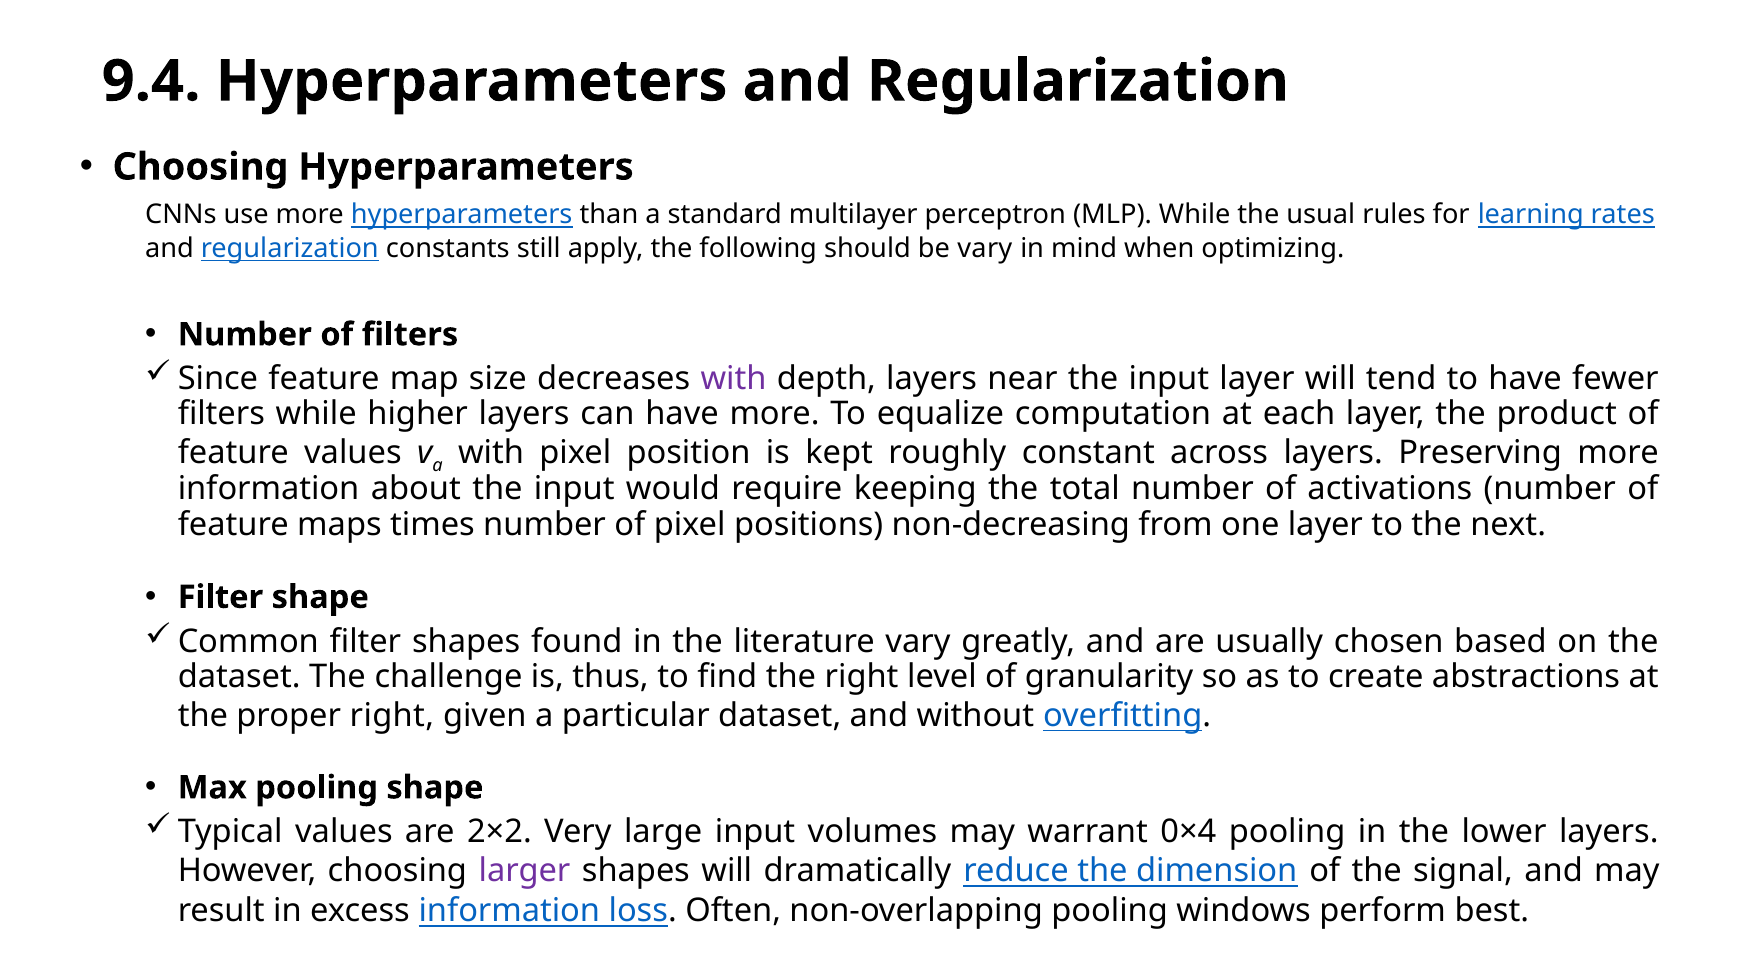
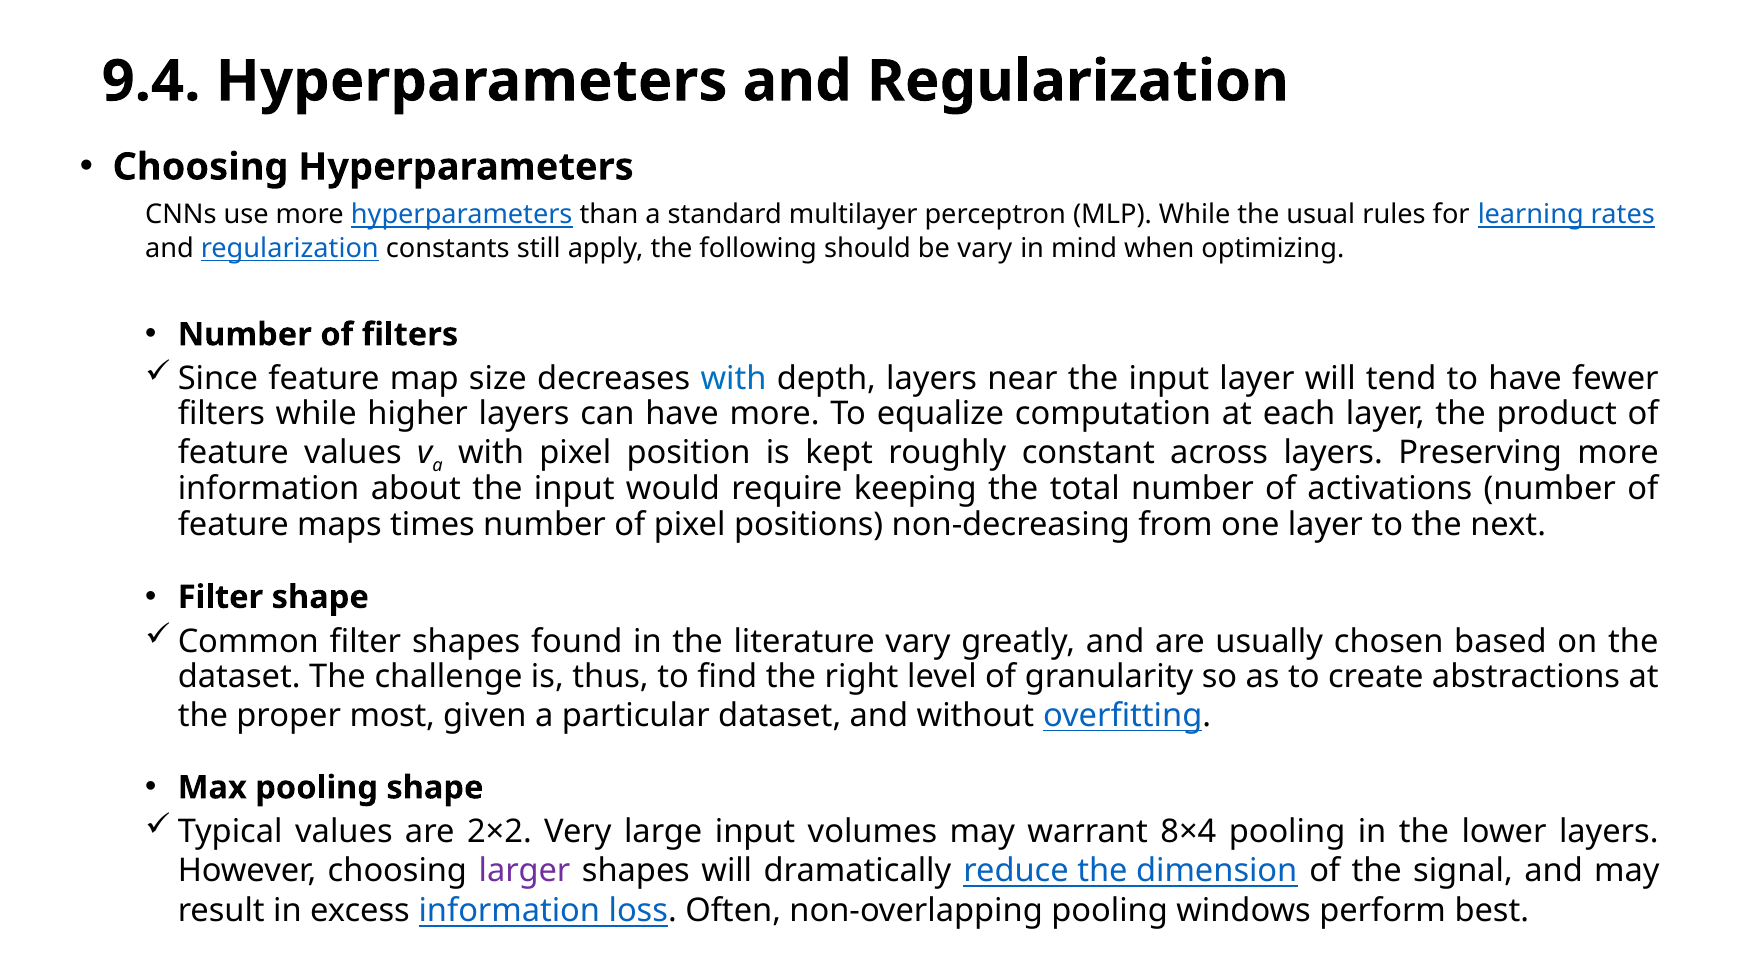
with colour: purple -> blue (734, 379)
proper right: right -> most (392, 716)
0×4: 0×4 -> 8×4 (1188, 832)
